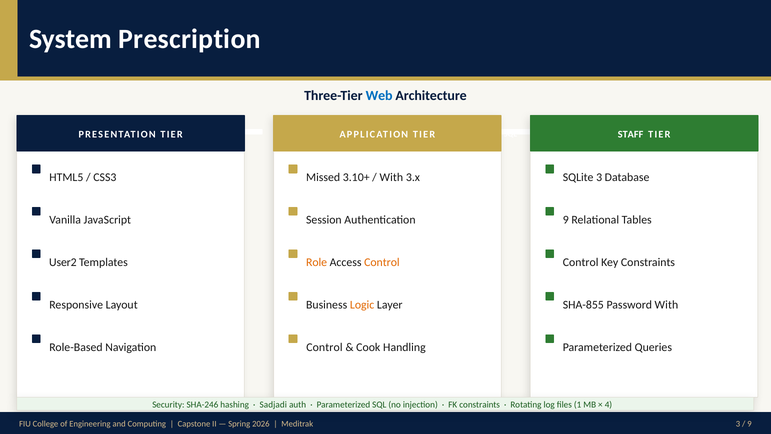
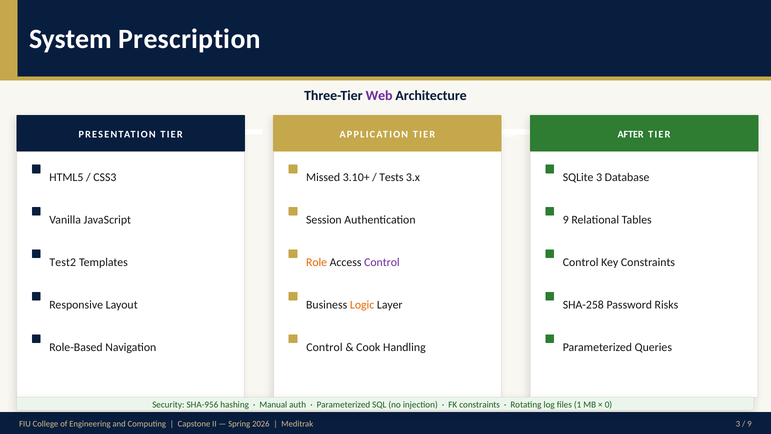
Web colour: blue -> purple (379, 96)
STAFF: STAFF -> AFTER (631, 134)
With: With -> Tests (391, 177)
User2: User2 -> Test2 (63, 262)
Control colour: orange -> purple (382, 262)
SHA-855: SHA-855 -> SHA-258 (583, 305)
Password With: With -> Risks (666, 305)
SHA-246: SHA-246 -> SHA-956 (202, 404)
Sadjadi: Sadjadi -> Manual (273, 404)
4: 4 -> 0 (608, 404)
